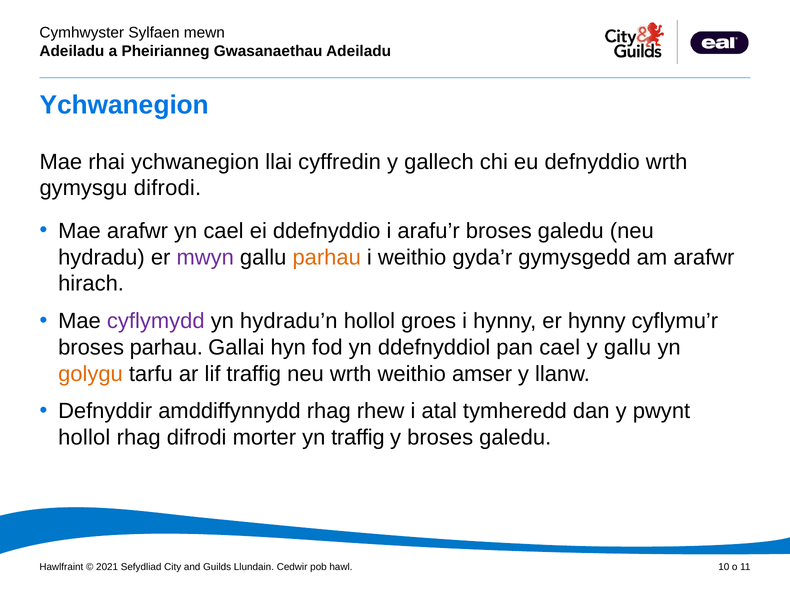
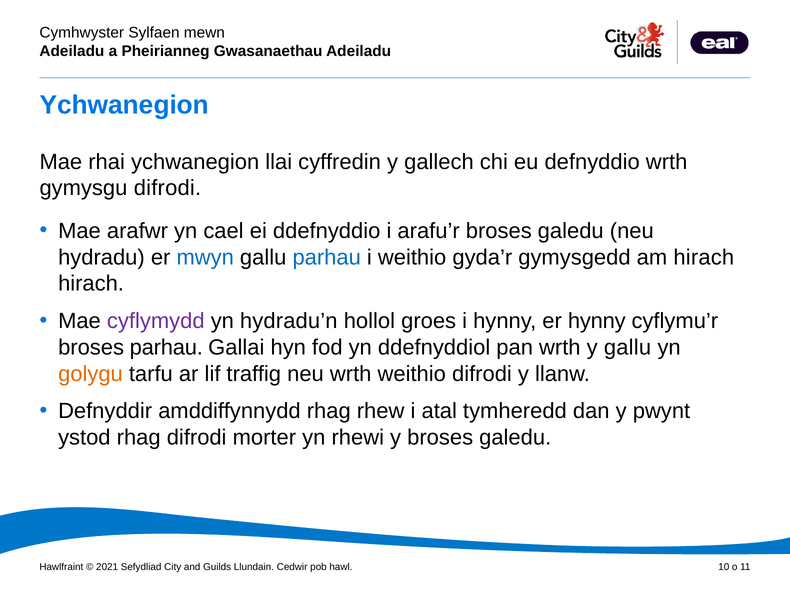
mwyn colour: purple -> blue (205, 257)
parhau colour: orange -> blue (327, 257)
am arafwr: arafwr -> hirach (704, 257)
pan cael: cael -> wrth (560, 347)
weithio amser: amser -> difrodi (482, 373)
hollol: hollol -> ystod (84, 437)
yn traffig: traffig -> rhewi (358, 437)
